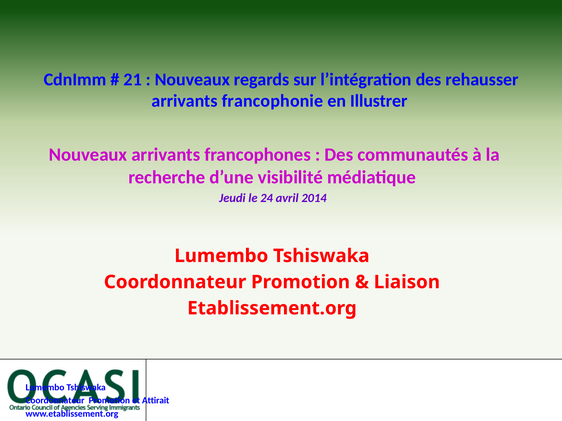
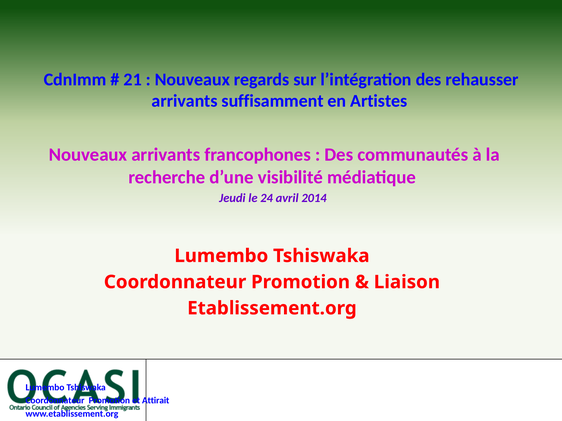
francophonie: francophonie -> suffisamment (273, 101)
Illustrer: Illustrer -> Artistes (379, 101)
